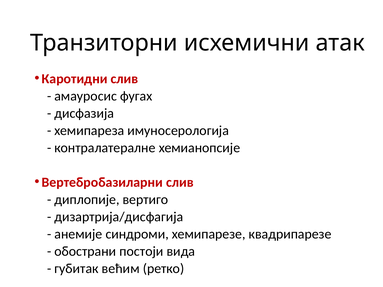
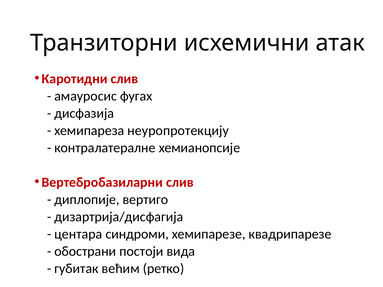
имуносерологија: имуносерологија -> неуропротекцију (178, 131)
анемије: анемије -> центара (78, 234)
